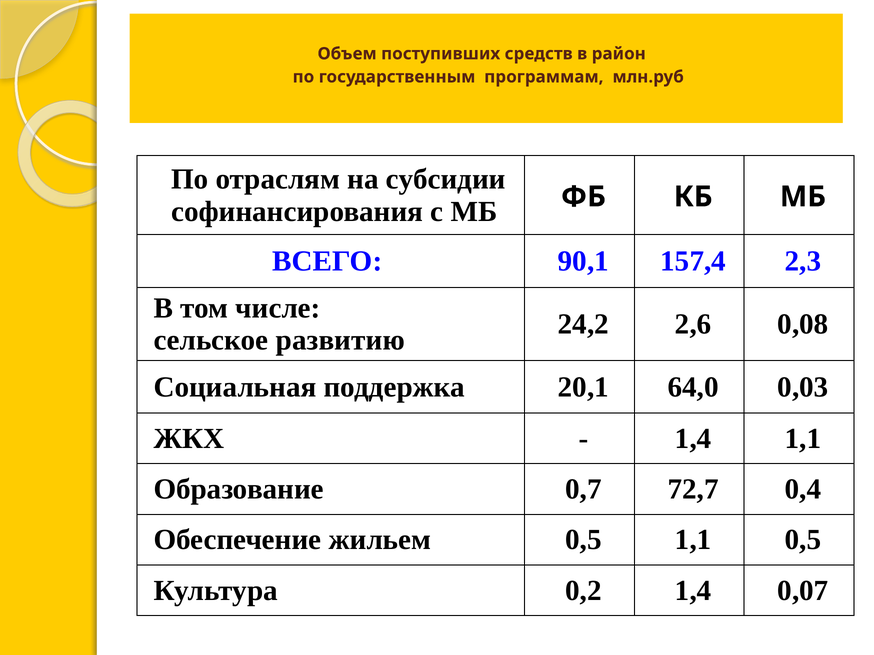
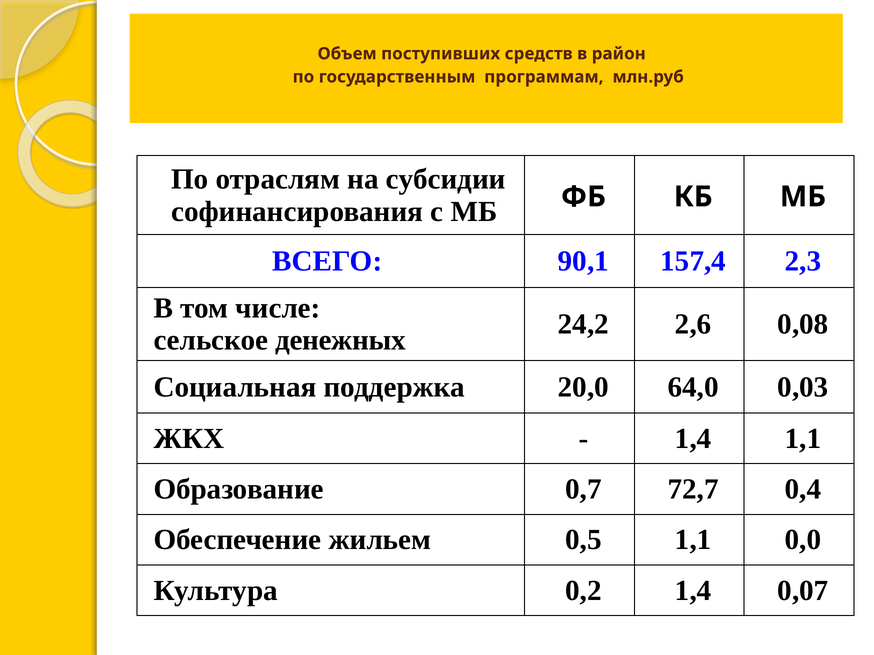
развитию: развитию -> денежных (341, 340)
20,1: 20,1 -> 20,0 (583, 387)
1,1 0,5: 0,5 -> 0,0 (803, 540)
